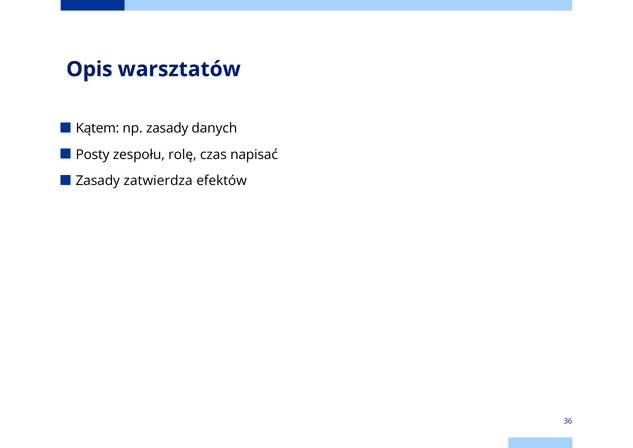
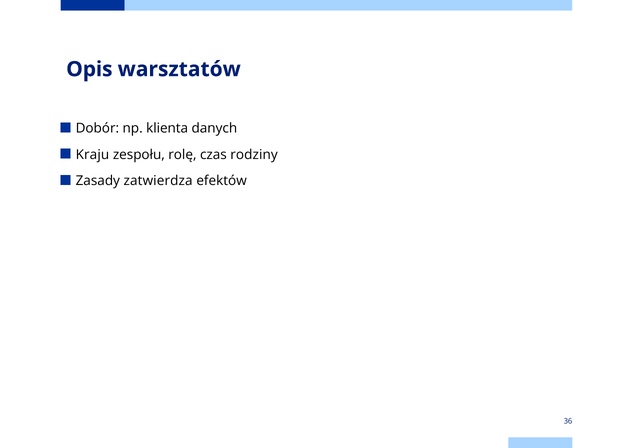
Kątem: Kątem -> Dobór (97, 128)
np zasady: zasady -> klienta (167, 128)
Posty: Posty -> Kraju (92, 154)
napisać: napisać -> rodziny (254, 154)
